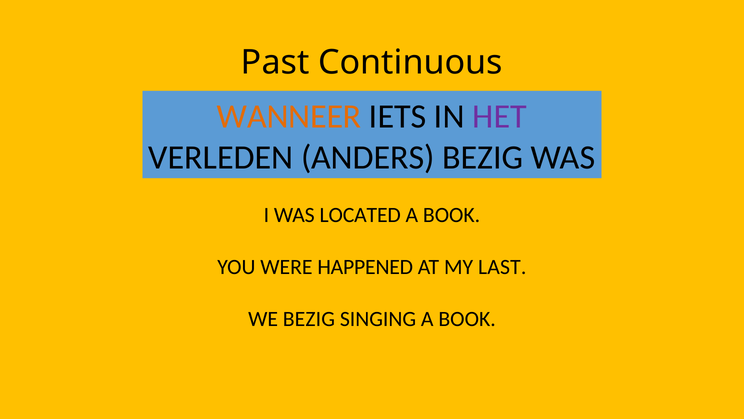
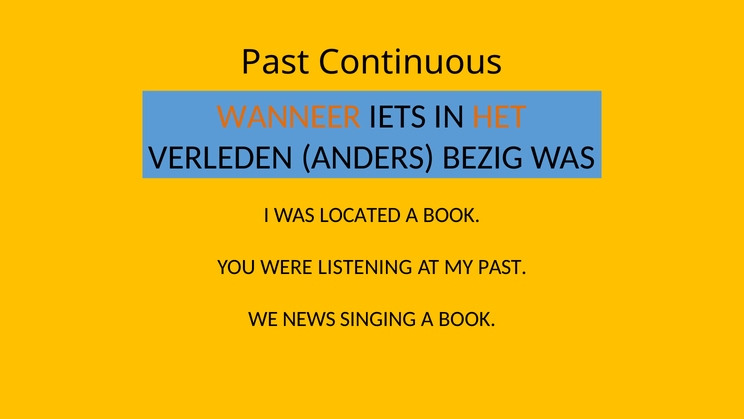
HET colour: purple -> orange (500, 116)
HAPPENED: HAPPENED -> LISTENING (365, 267)
MY LAST: LAST -> PAST (502, 267)
WE BEZIG: BEZIG -> NEWS (309, 319)
